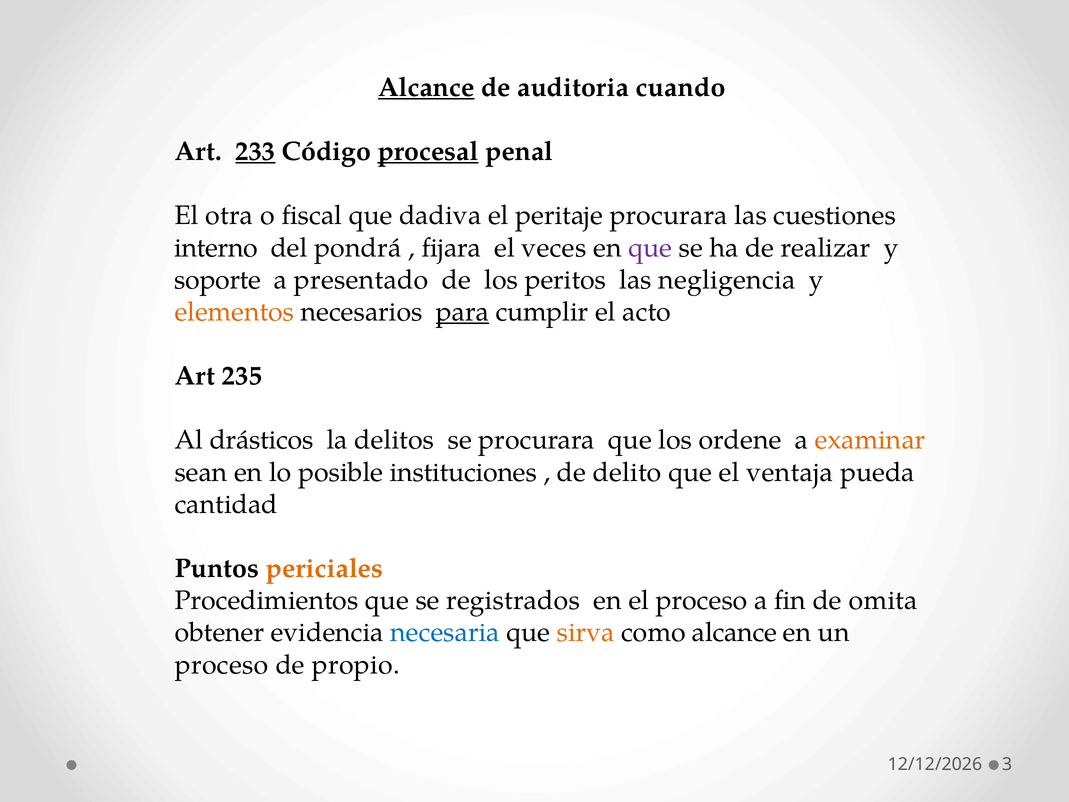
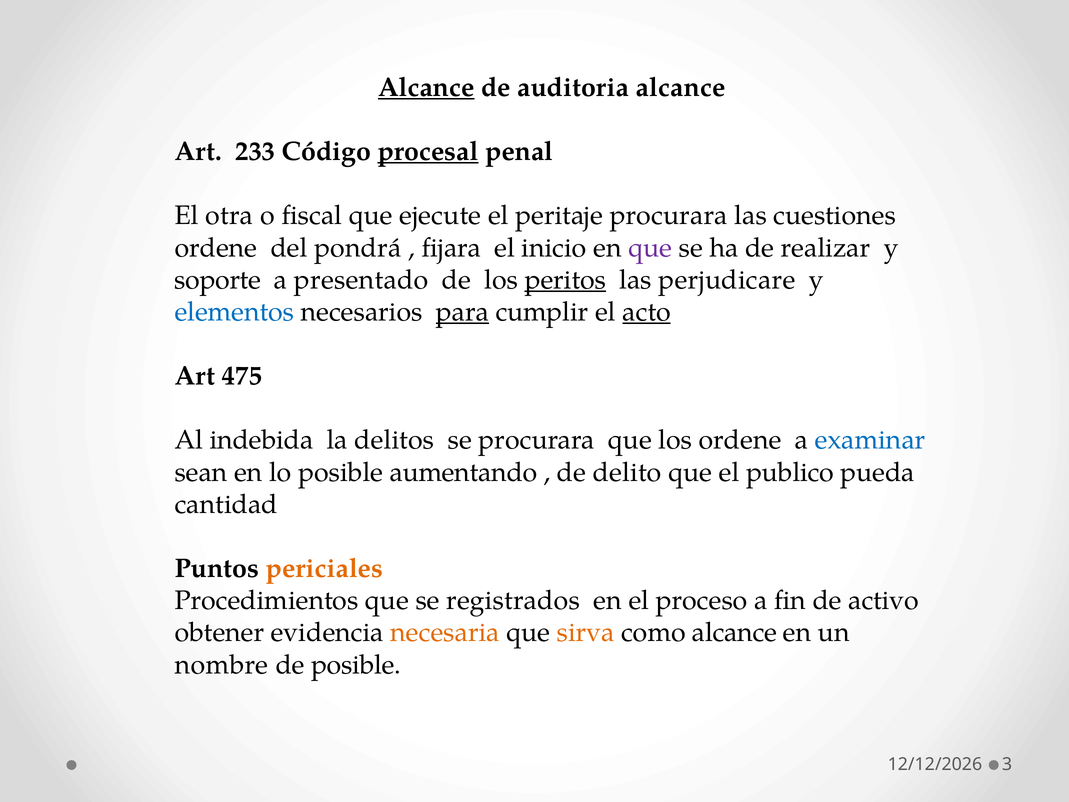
auditoria cuando: cuando -> alcance (681, 87)
233 underline: present -> none (255, 151)
dadiva: dadiva -> ejecute (440, 216)
interno: interno -> ordene (216, 248)
veces: veces -> inicio (554, 248)
peritos underline: none -> present (565, 280)
negligencia: negligencia -> perjudicare (727, 280)
elementos colour: orange -> blue (234, 312)
acto underline: none -> present (647, 312)
235: 235 -> 475 (242, 376)
drásticos: drásticos -> indebida (262, 440)
examinar colour: orange -> blue (870, 440)
instituciones: instituciones -> aumentando (463, 472)
ventaja: ventaja -> publico (790, 472)
omita: omita -> activo (884, 600)
necesaria colour: blue -> orange (445, 632)
proceso: proceso -> nombre (222, 665)
de propio: propio -> posible (356, 665)
